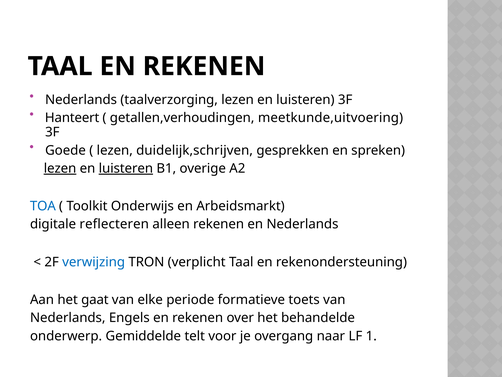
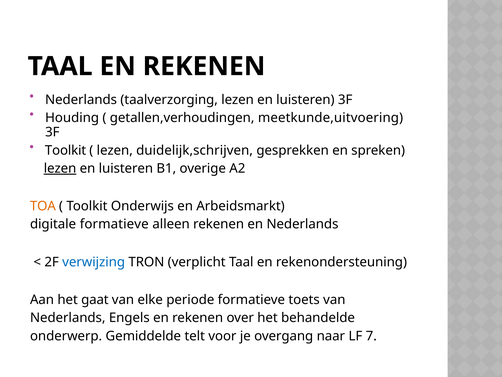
Hanteert: Hanteert -> Houding (72, 118)
Goede: Goede -> Toolkit (66, 150)
luisteren underline: present -> none (126, 168)
TOA colour: blue -> orange (43, 206)
digitale reflecteren: reflecteren -> formatieve (114, 224)
1: 1 -> 7 (371, 336)
